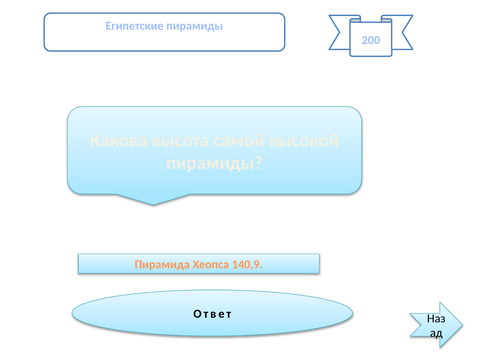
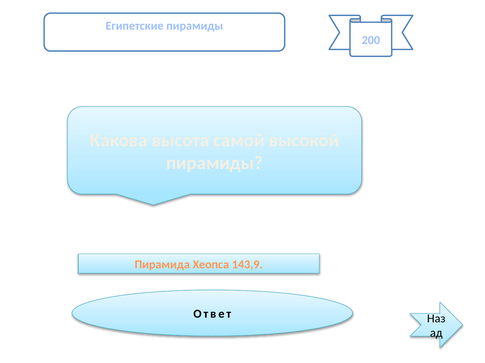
140,9: 140,9 -> 143,9 (247, 265)
